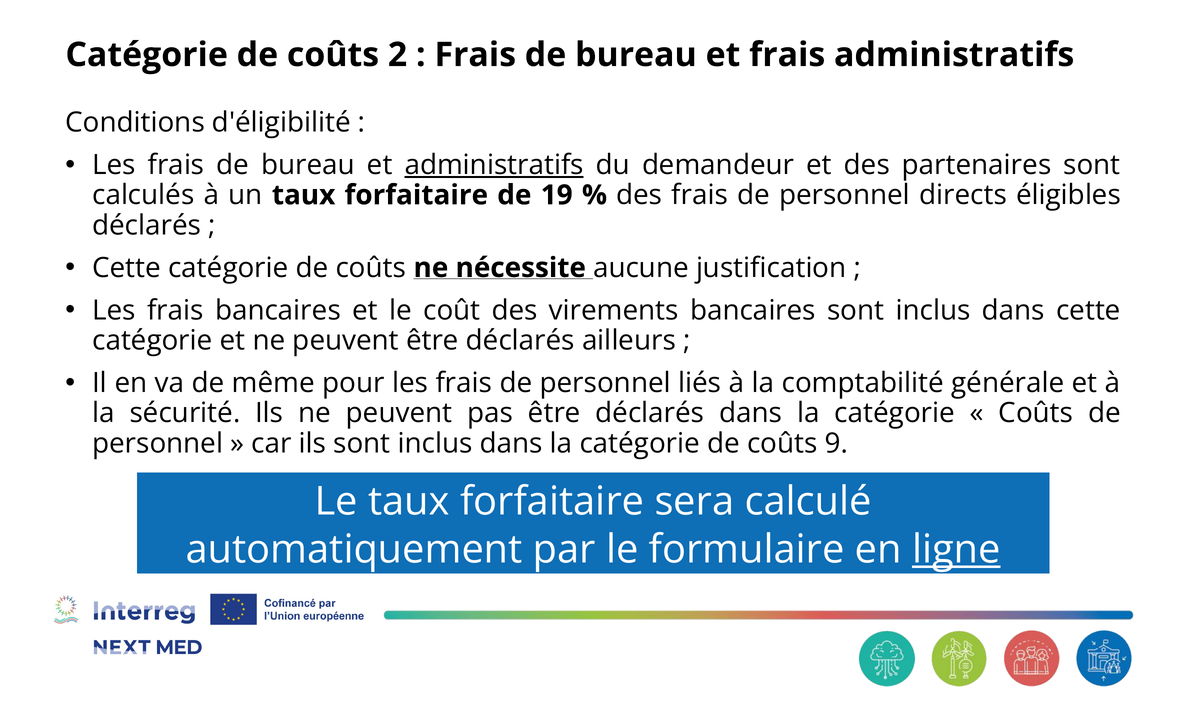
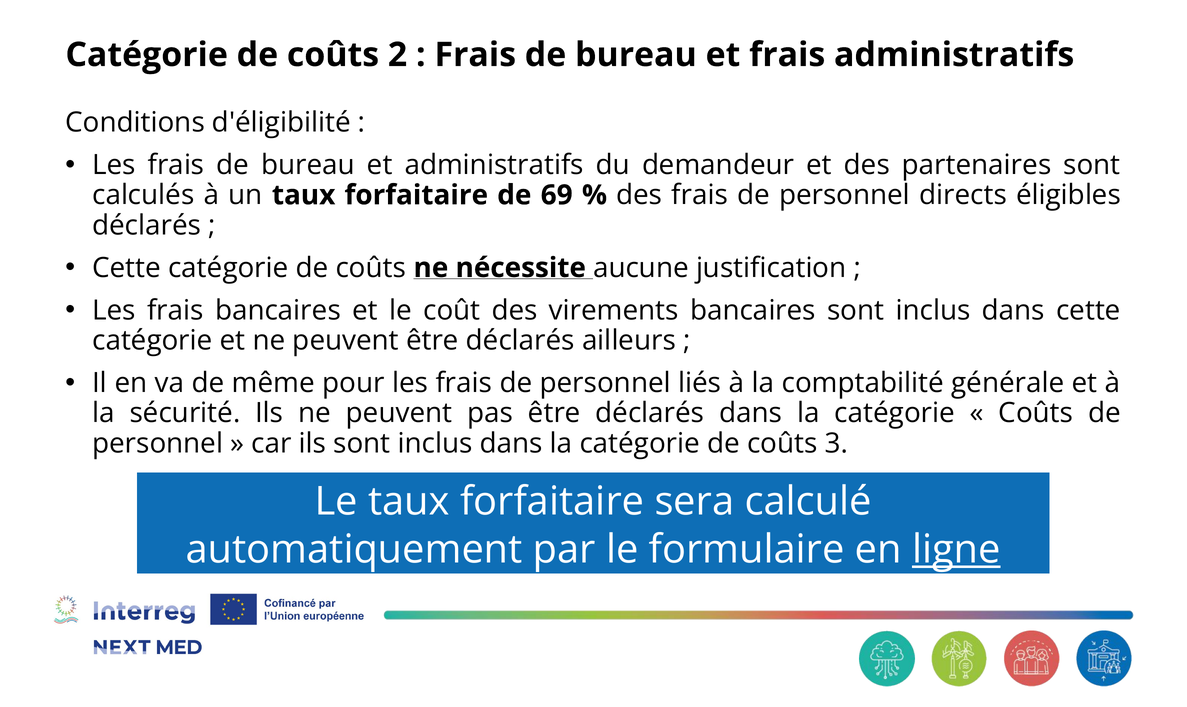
administratifs underline: present -> none (494, 165)
19: 19 -> 69 (557, 195)
9: 9 -> 3 (836, 443)
